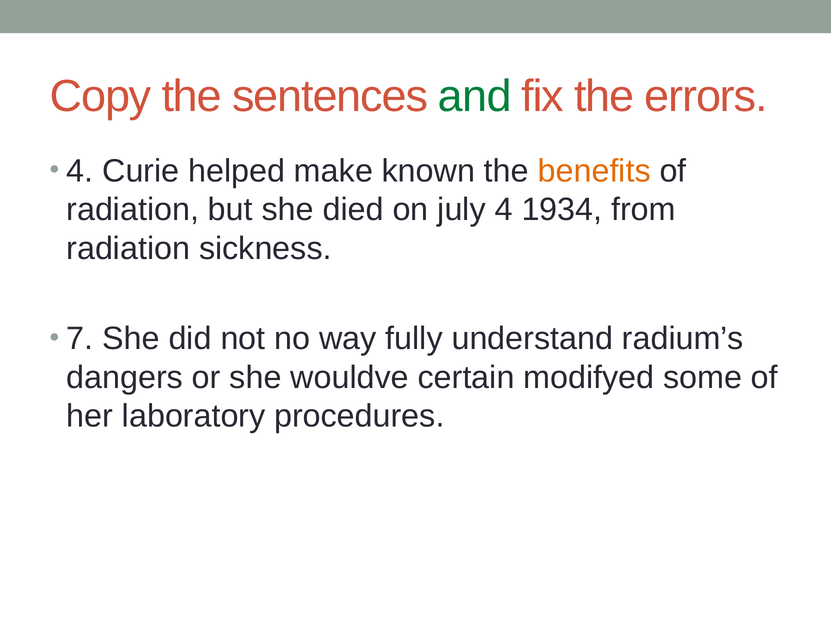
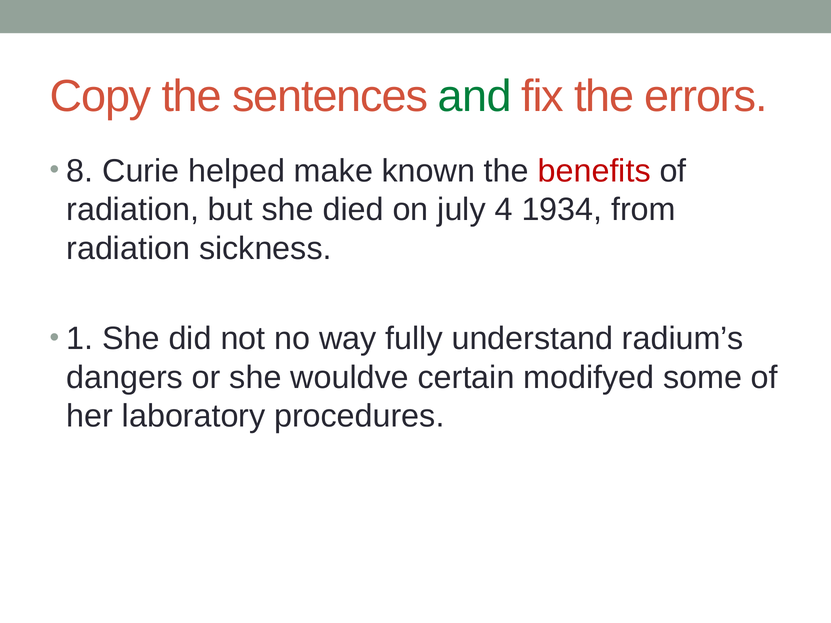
4: 4 -> 8 (80, 171)
benefits colour: orange -> red (594, 171)
7: 7 -> 1 (80, 339)
